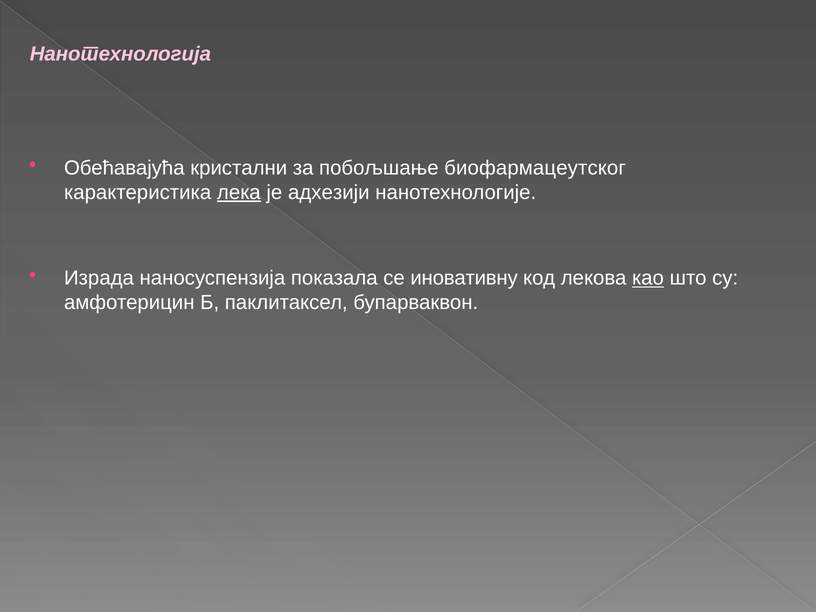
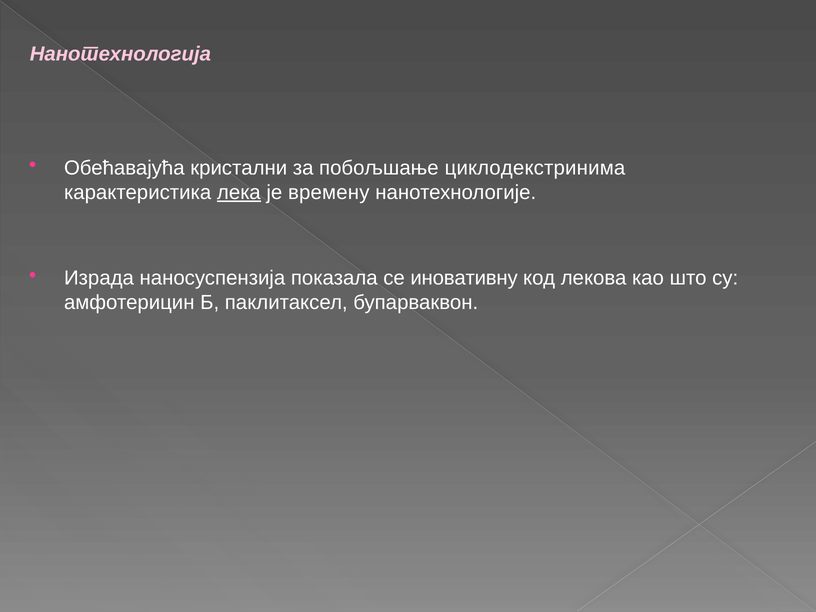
биофармацеутског: биофармацеутског -> циклодекстринима (535, 168)
адхезији: адхезији -> времену (329, 193)
као underline: present -> none (648, 278)
